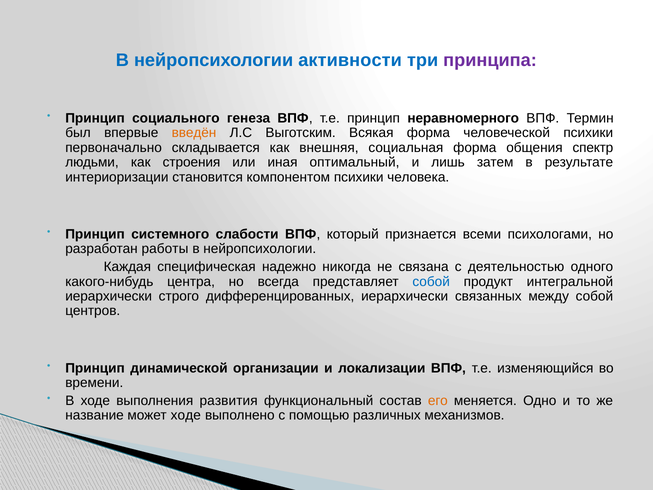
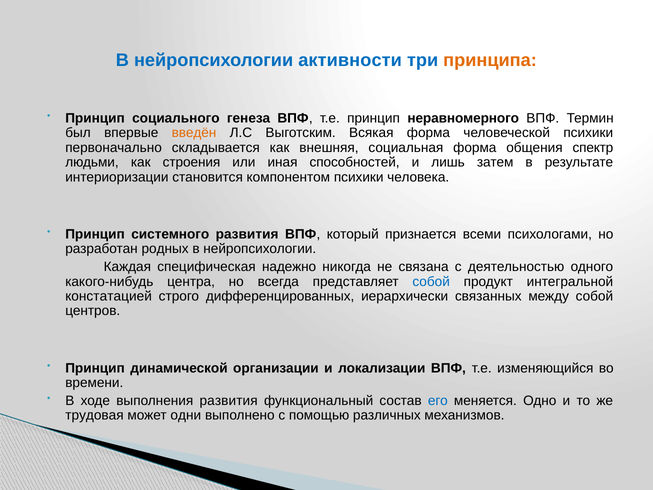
принципа colour: purple -> orange (490, 60)
оптимальный: оптимальный -> способностей (355, 162)
системного слабости: слабости -> развития (247, 234)
работы: работы -> родных (165, 249)
иерархически: иерархически -> констатацией (109, 296)
его colour: orange -> blue (438, 401)
название: название -> трудовая (94, 415)
может ходе: ходе -> одни (186, 415)
